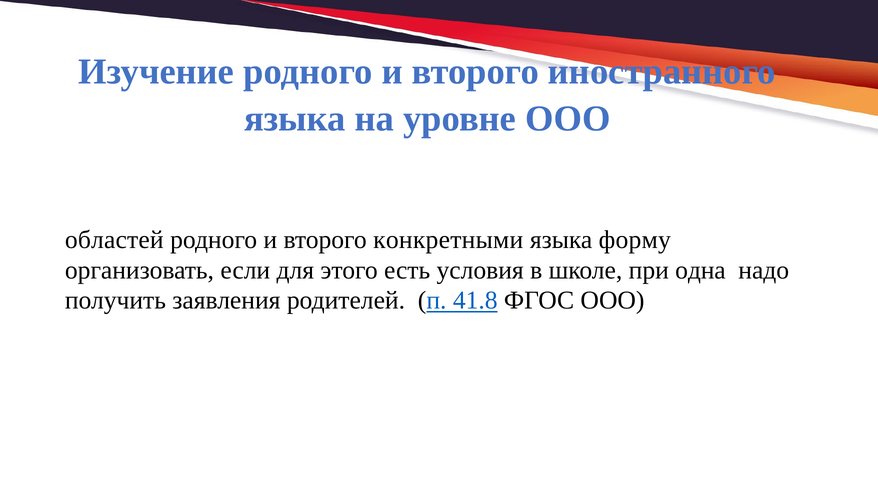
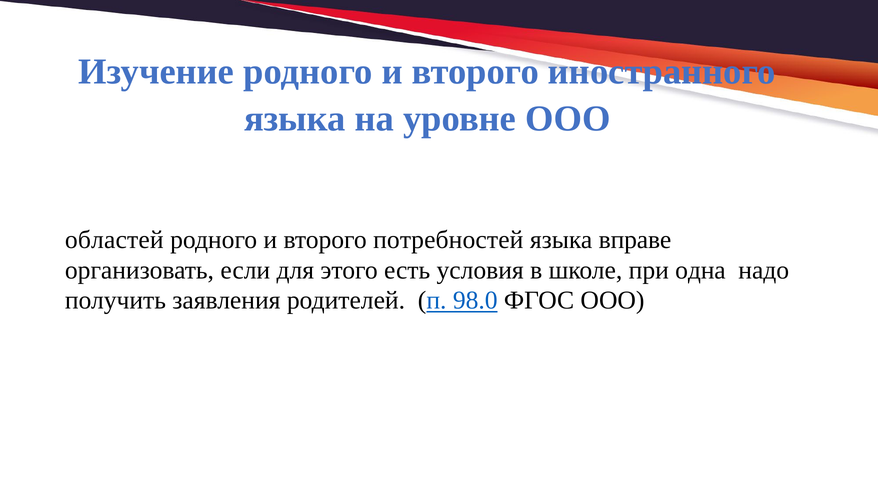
конкретными: конкретными -> потребностей (448, 240)
форму: форму -> вправе (635, 240)
41.8: 41.8 -> 98.0 (475, 300)
